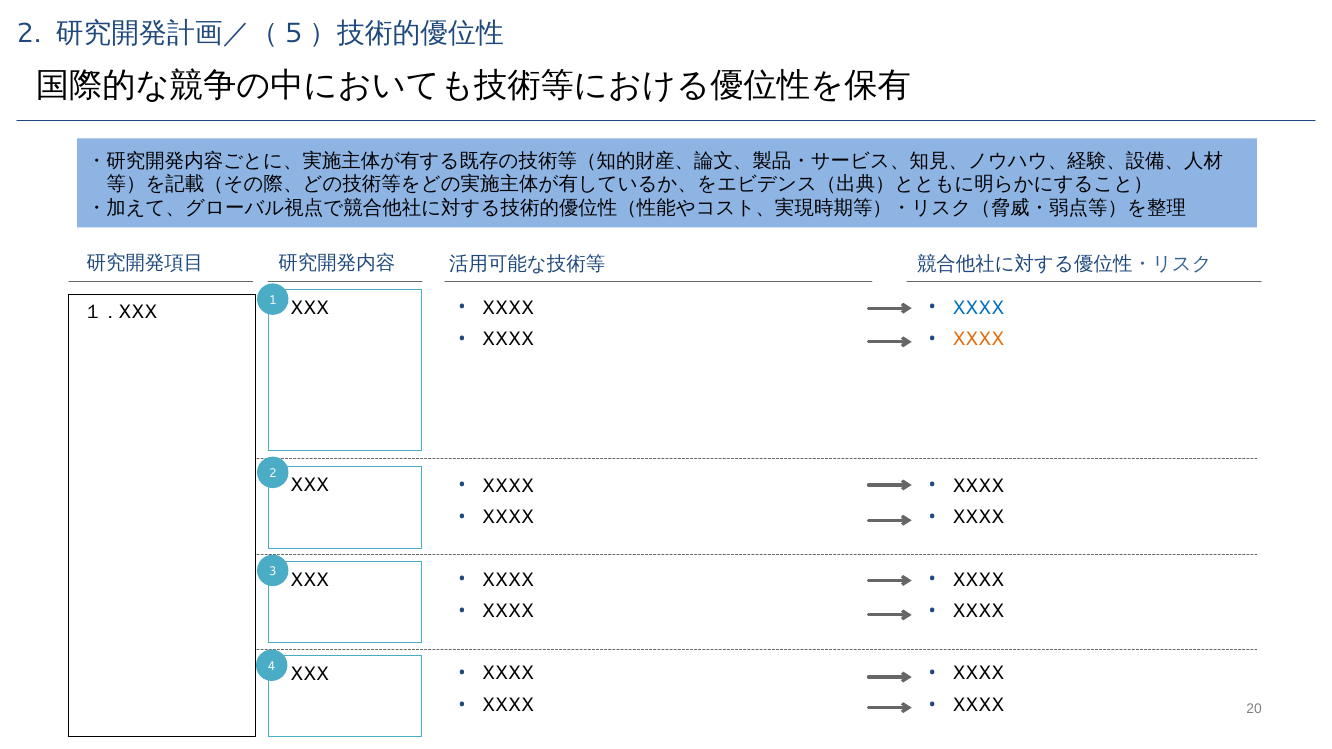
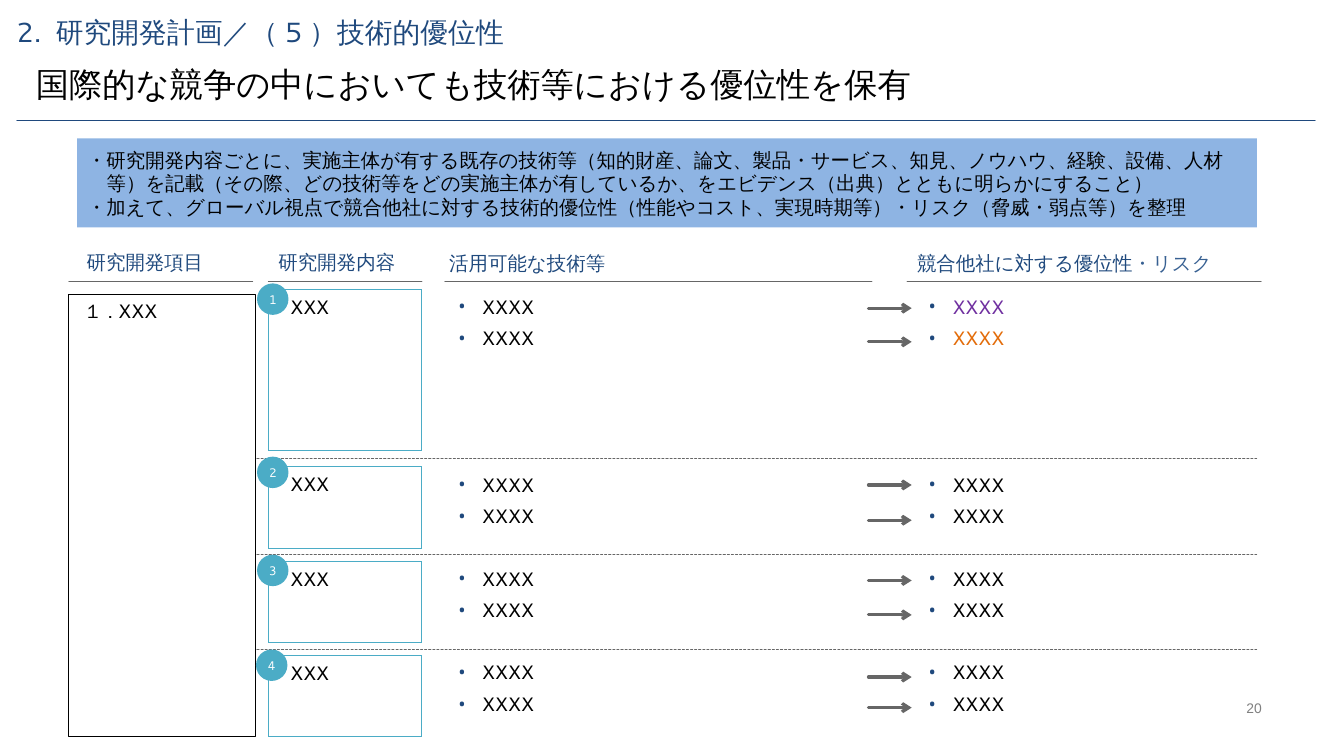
XXXX colour: blue -> purple (978, 308)
